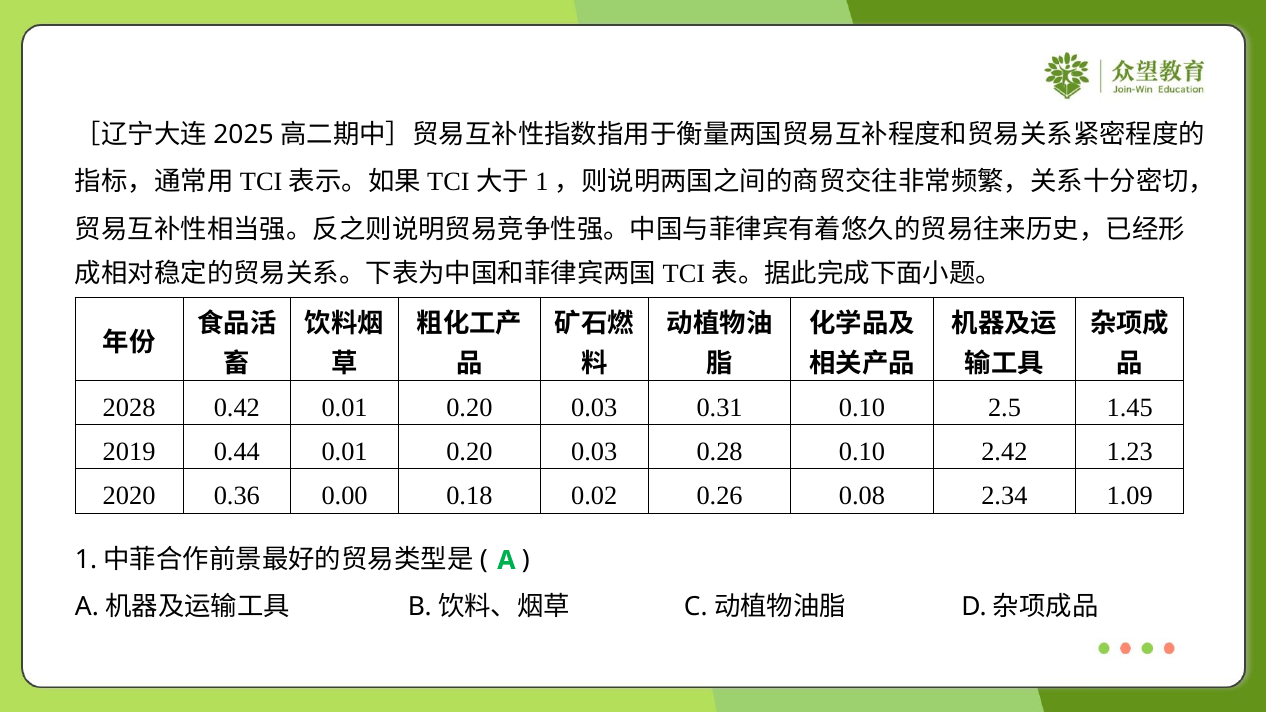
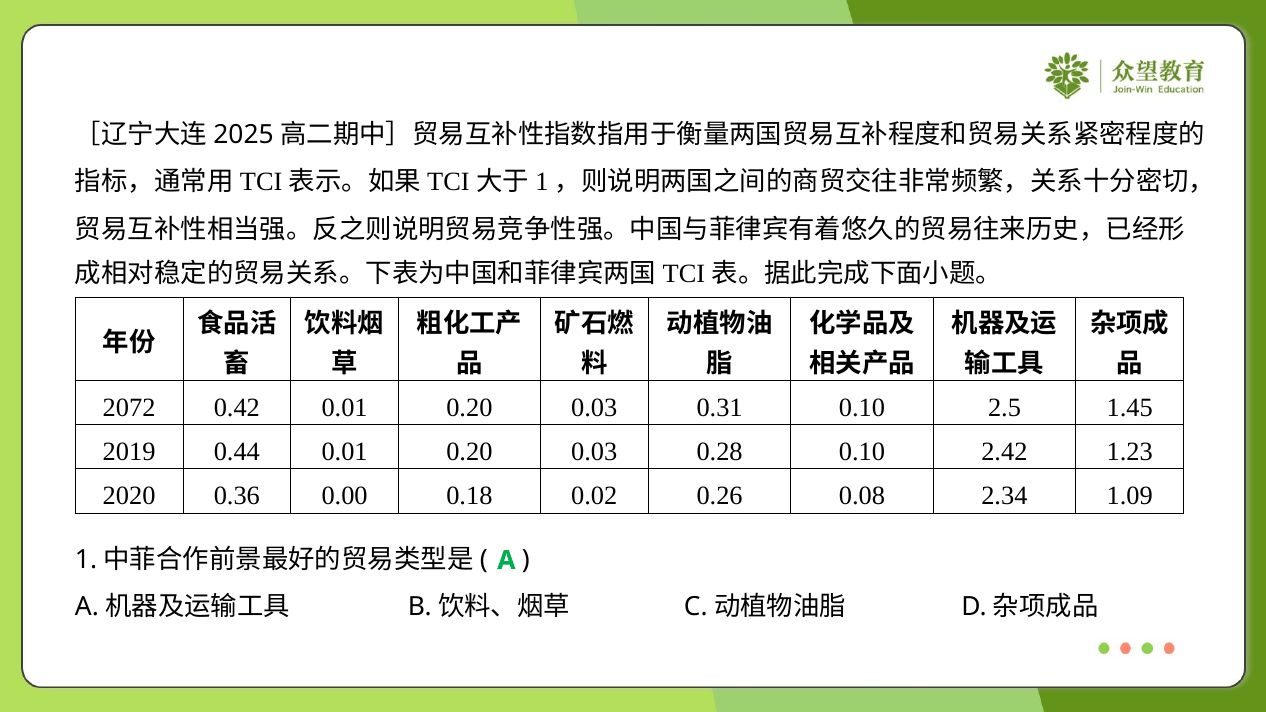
2028: 2028 -> 2072 (129, 408)
